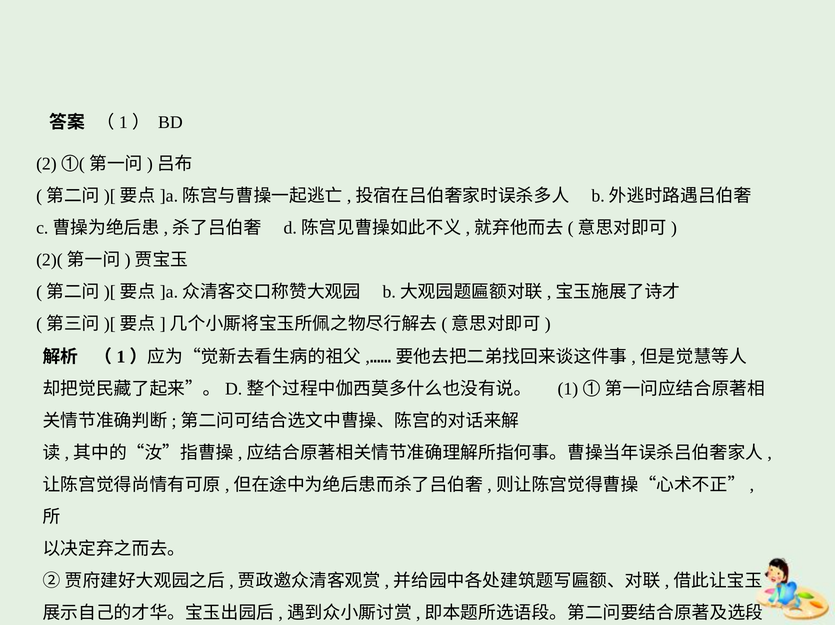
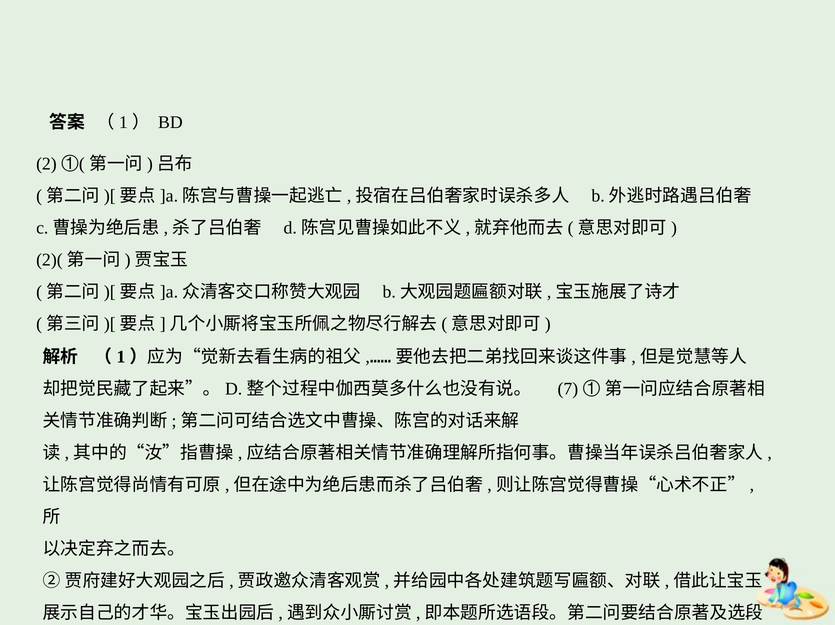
1: 1 -> 7 (568, 389)
